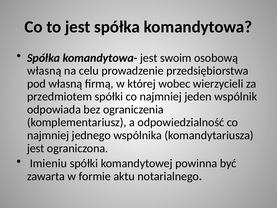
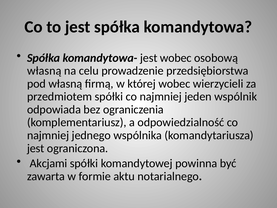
jest swoim: swoim -> wobec (176, 58)
Imieniu: Imieniu -> Akcjami (48, 163)
